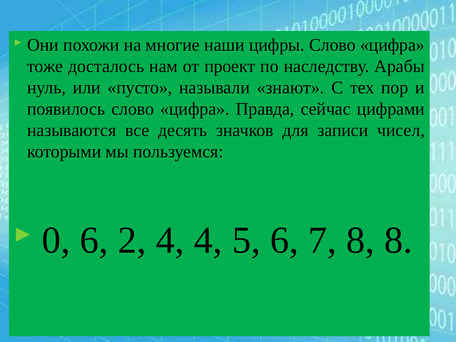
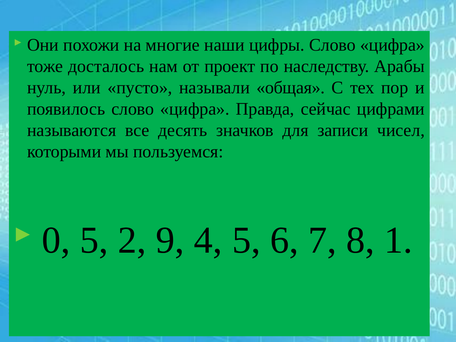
знают: знают -> общая (291, 88)
0 6: 6 -> 5 (94, 240)
2 4: 4 -> 9 (170, 240)
8 8: 8 -> 1 (398, 240)
